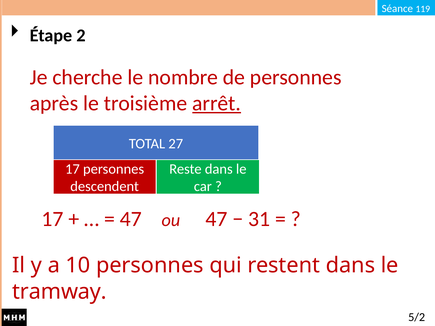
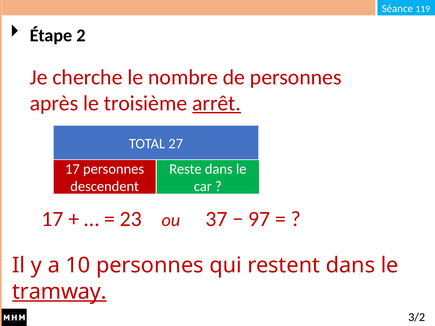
47: 47 -> 23 (131, 219)
ou 47: 47 -> 37 (217, 219)
31: 31 -> 97 (259, 219)
tramway underline: none -> present (60, 292)
5/2: 5/2 -> 3/2 (417, 317)
